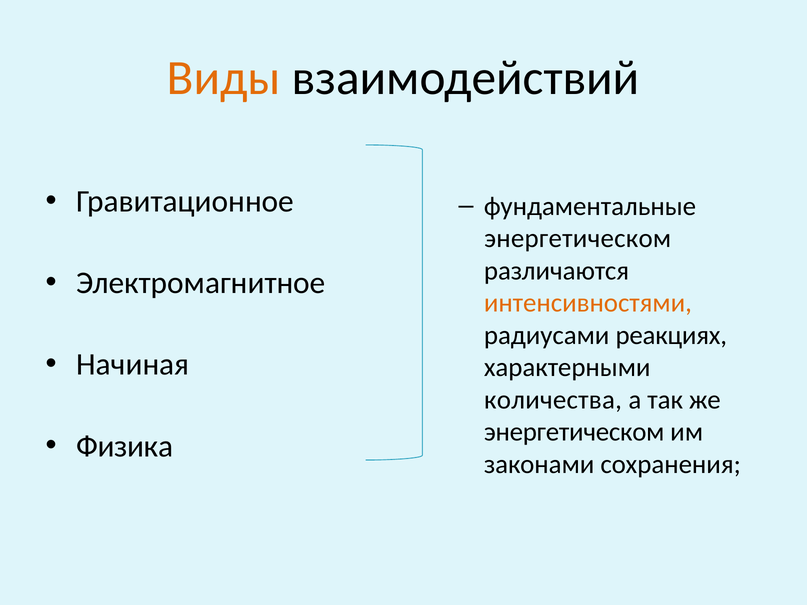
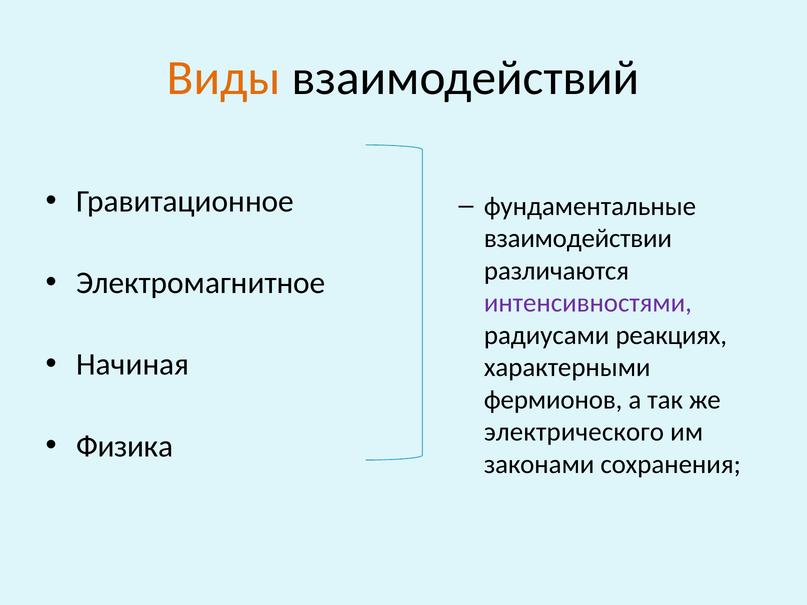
энергетическом: энергетическом -> взаимодействии (578, 239)
интенсивностями colour: orange -> purple (588, 303)
количества: количества -> фермионов (553, 400)
энергетическом: энергетическом -> электрического (574, 432)
